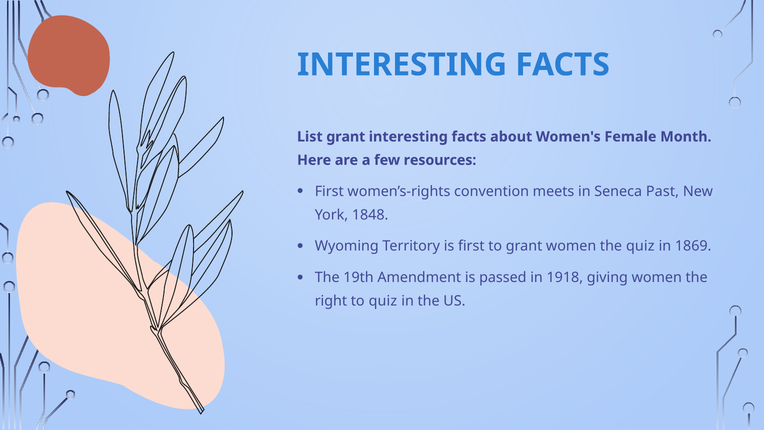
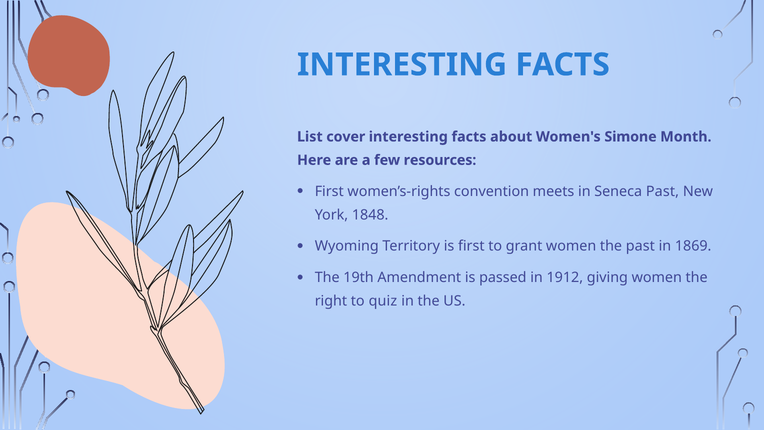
List grant: grant -> cover (346, 137)
Female: Female -> Simone (631, 137)
the quiz: quiz -> past (640, 246)
1918: 1918 -> 1912 (565, 277)
